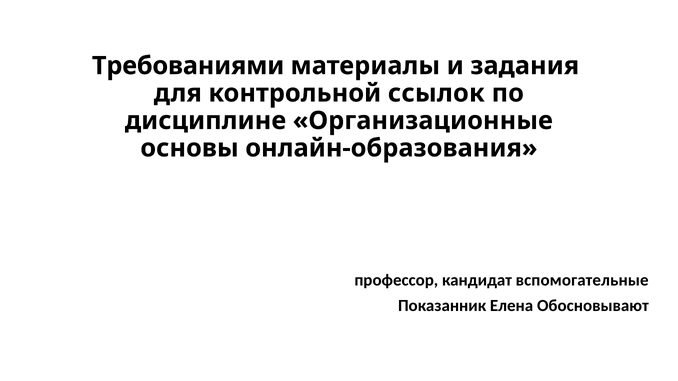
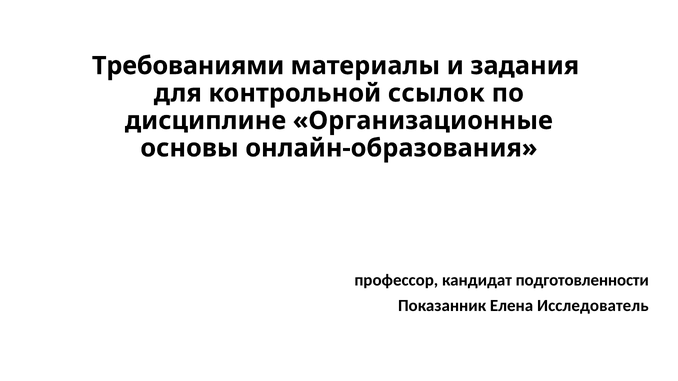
вспомогательные: вспомогательные -> подготовленности (582, 281)
Обосновывают: Обосновывают -> Исследователь (593, 306)
